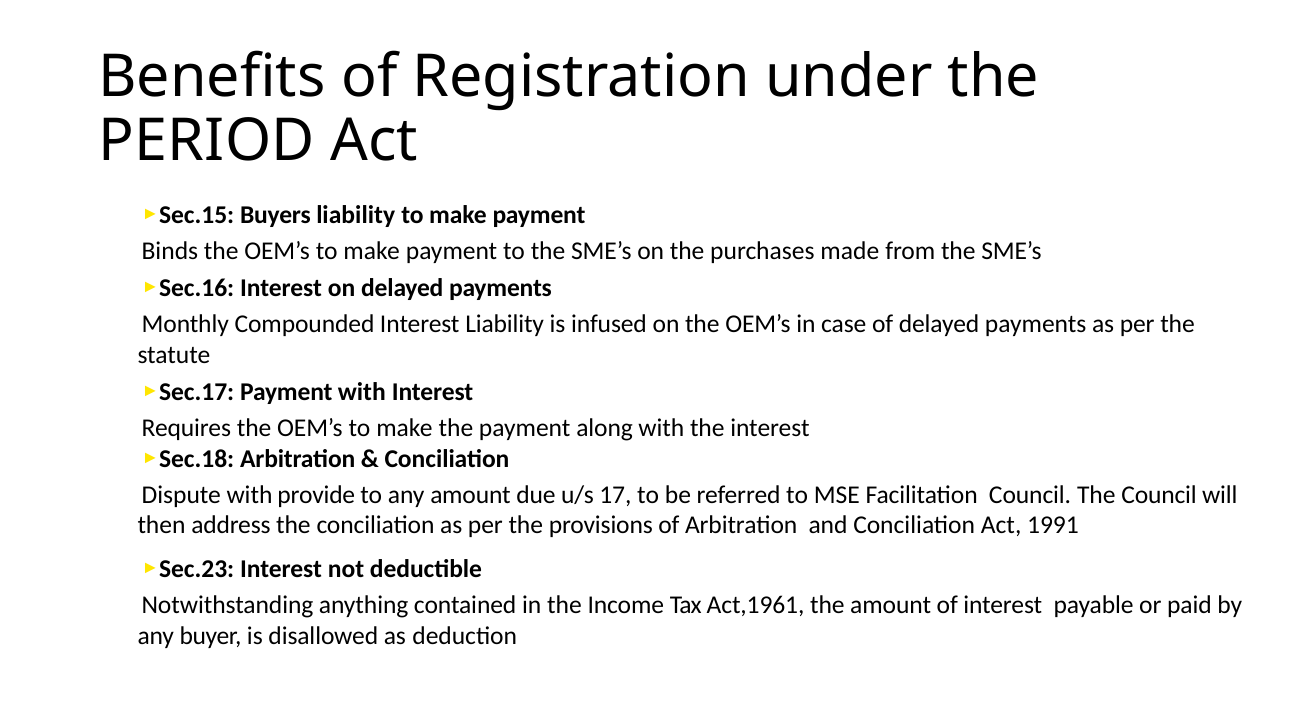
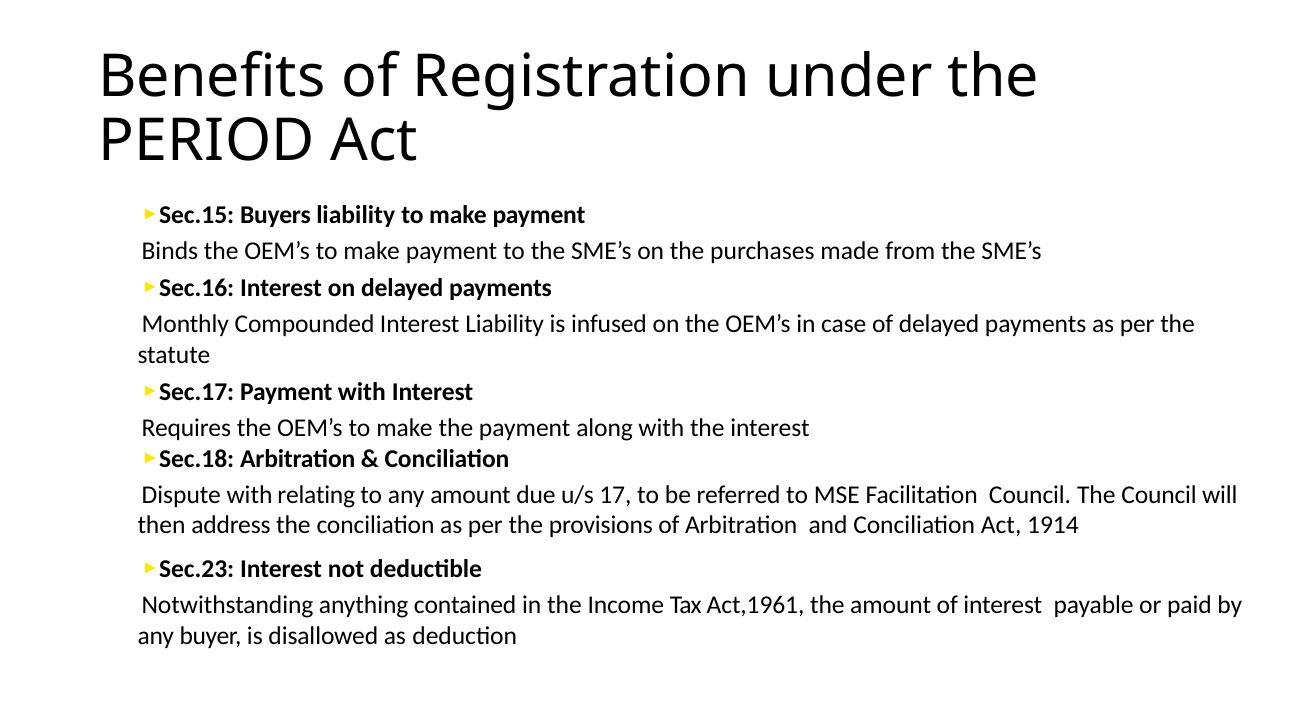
provide: provide -> relating (316, 494)
1991: 1991 -> 1914 (1053, 525)
